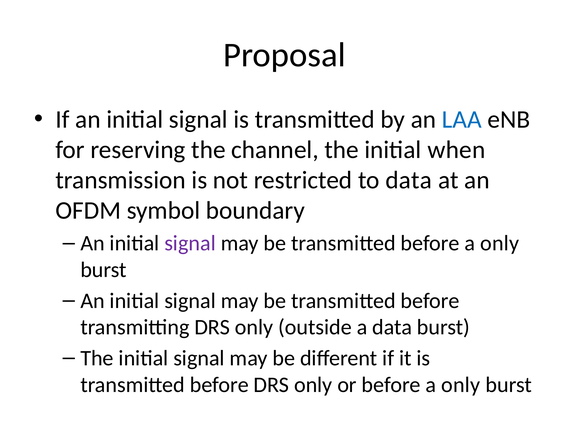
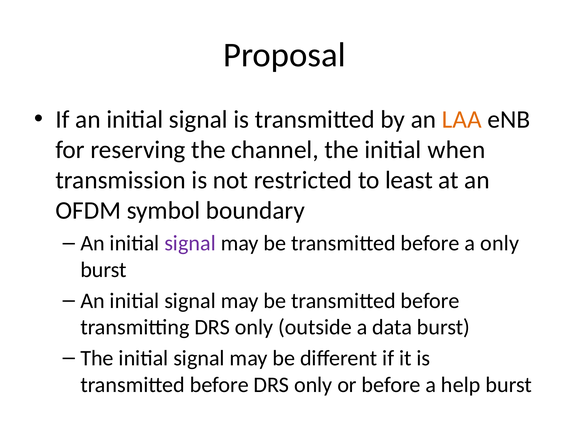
LAA colour: blue -> orange (462, 119)
to data: data -> least (409, 180)
or before a only: only -> help (461, 385)
